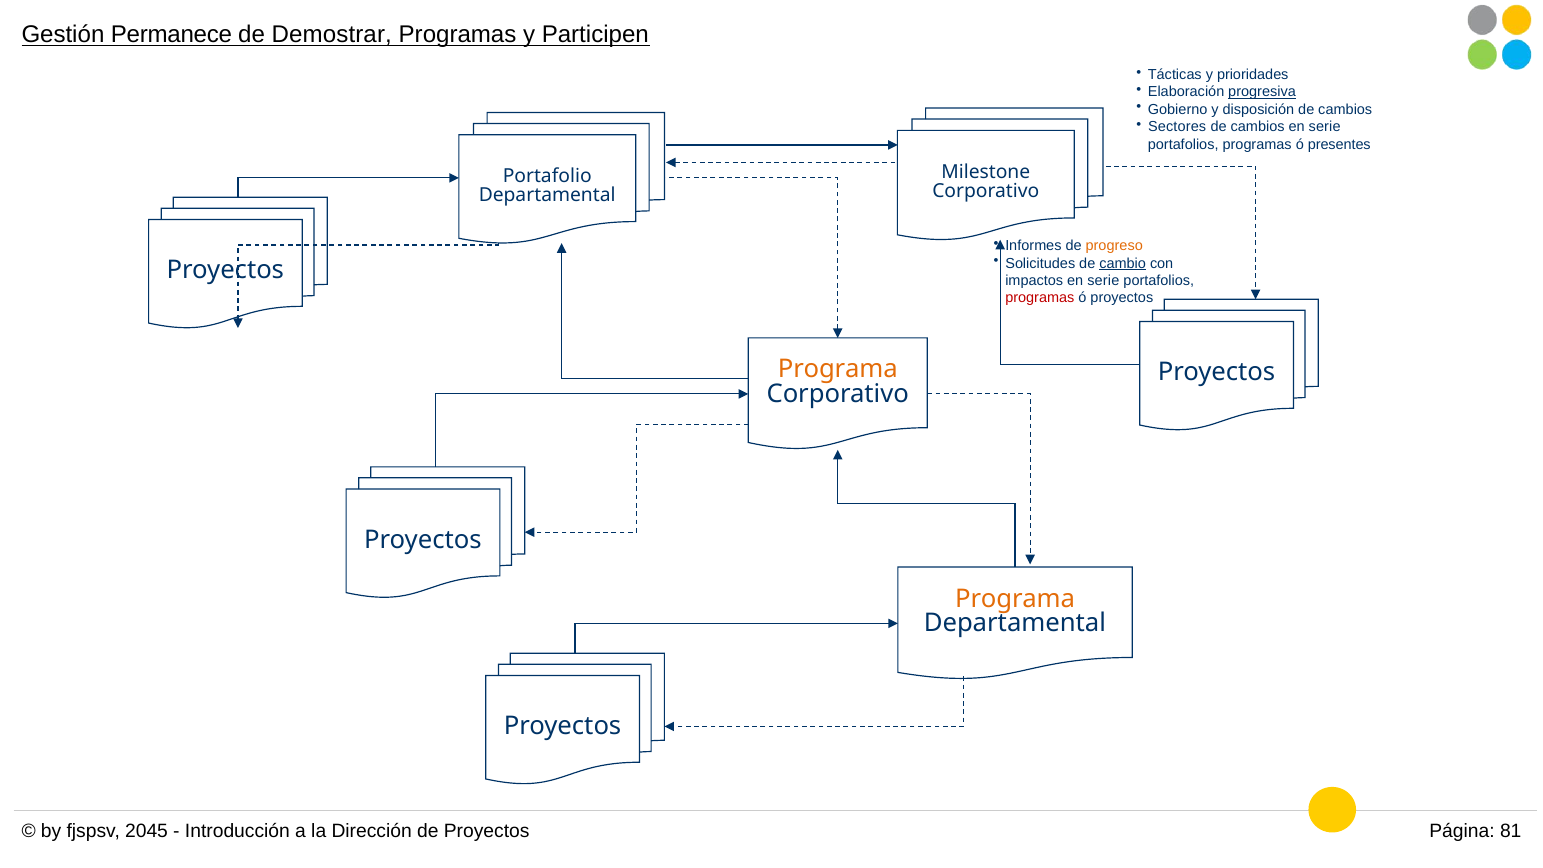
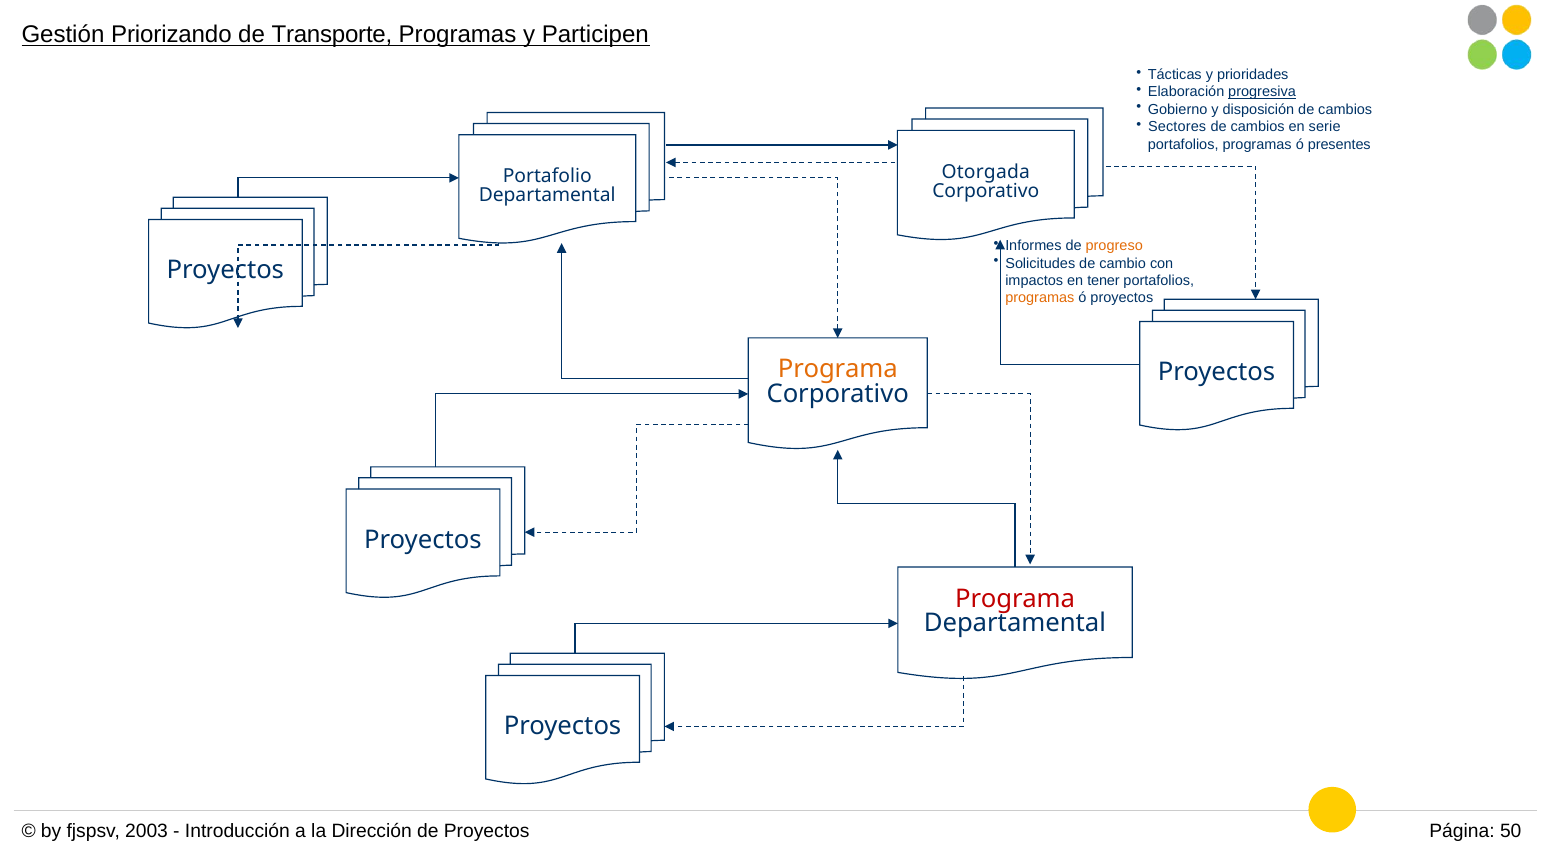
Permanece: Permanece -> Priorizando (171, 35)
Demostrar: Demostrar -> Transporte (332, 35)
Milestone: Milestone -> Otorgada (986, 173)
cambio underline: present -> none (1123, 263)
impactos en serie: serie -> tener (1103, 281)
programas colour: red -> orange (1040, 298)
Programa colour: orange -> red (1015, 599)
2045: 2045 -> 2003 (147, 831)
81: 81 -> 50 (1511, 831)
